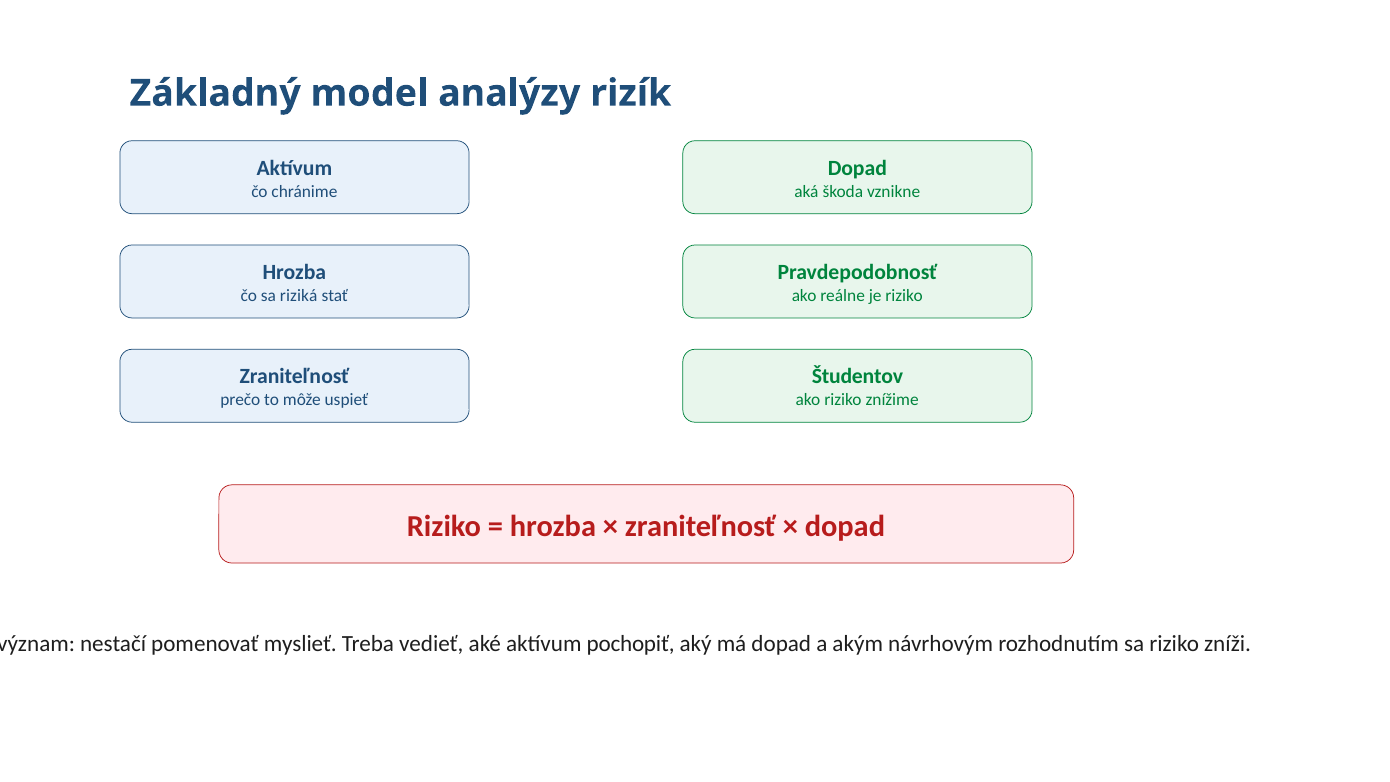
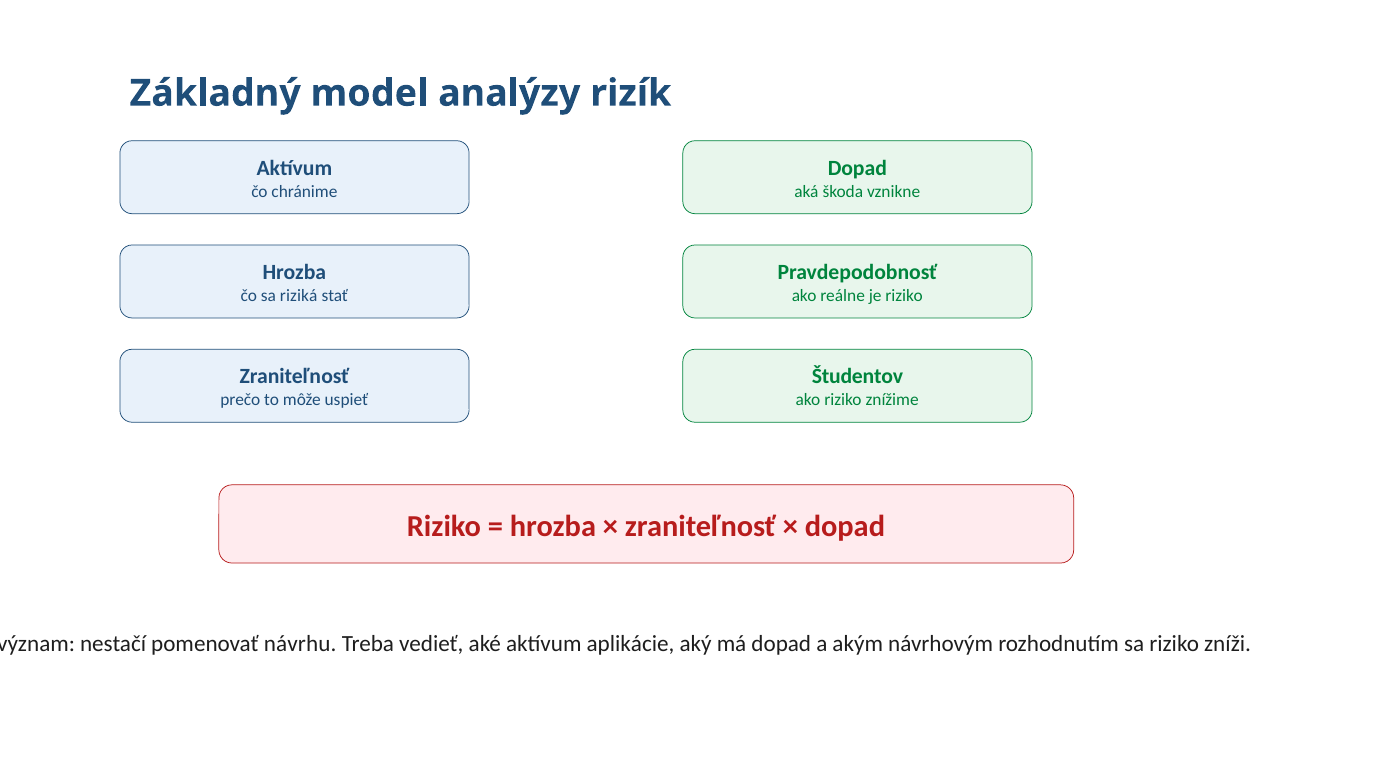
myslieť: myslieť -> návrhu (300, 644)
pochopiť: pochopiť -> aplikácie (630, 644)
